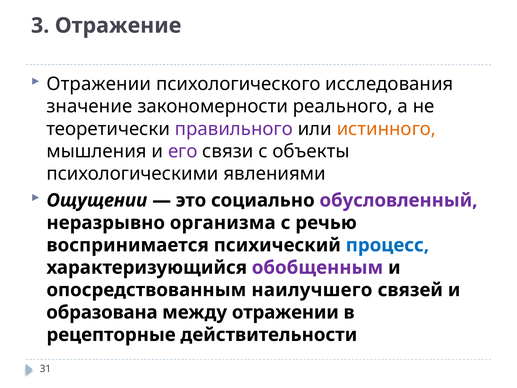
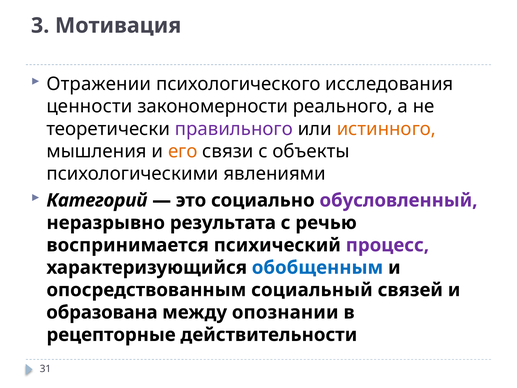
Отражение: Отражение -> Мотивация (118, 26)
значение: значение -> ценности (89, 106)
его colour: purple -> orange (183, 151)
Ощущении: Ощущении -> Категорий (97, 200)
организма: организма -> результата (223, 223)
процесс colour: blue -> purple (387, 245)
обобщенным colour: purple -> blue (317, 267)
наилучшего: наилучшего -> социальный (312, 290)
между отражении: отражении -> опознании (285, 312)
